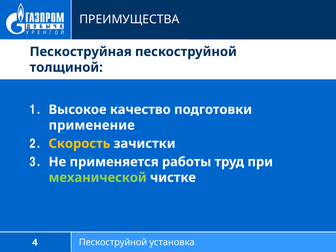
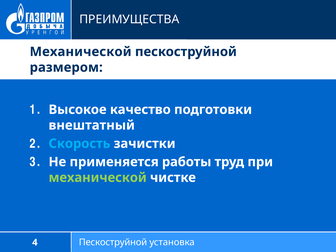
Пескоструйная: Пескоструйная -> Механической (81, 52)
толщиной: толщиной -> размером (66, 67)
применение: применение -> внештатный (92, 125)
Скорость colour: yellow -> light blue (79, 144)
